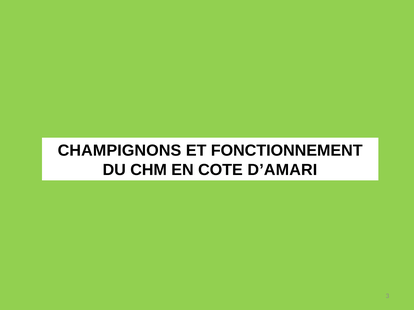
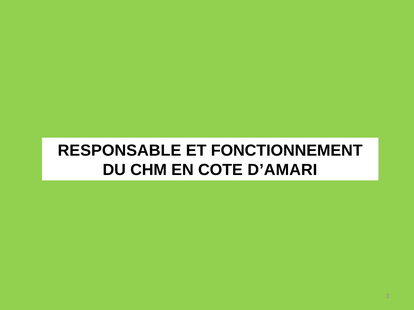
CHAMPIGNONS: CHAMPIGNONS -> RESPONSABLE (119, 151)
